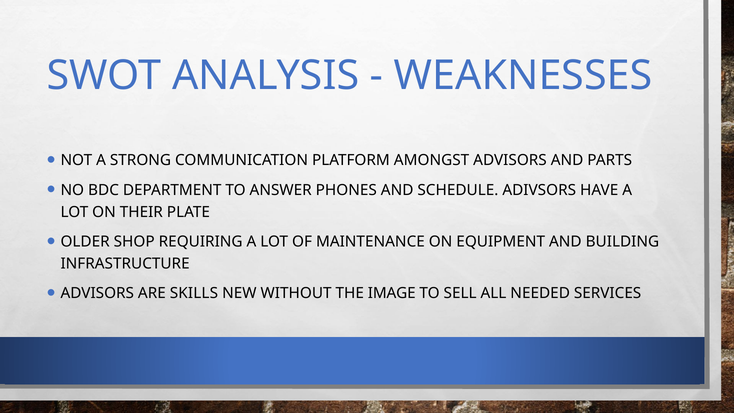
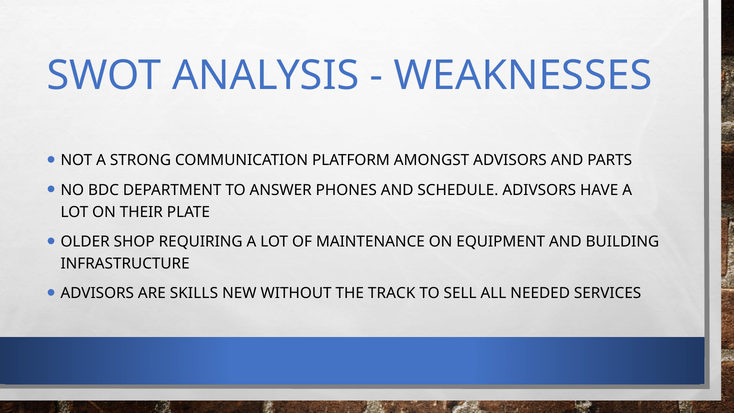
IMAGE: IMAGE -> TRACK (392, 293)
